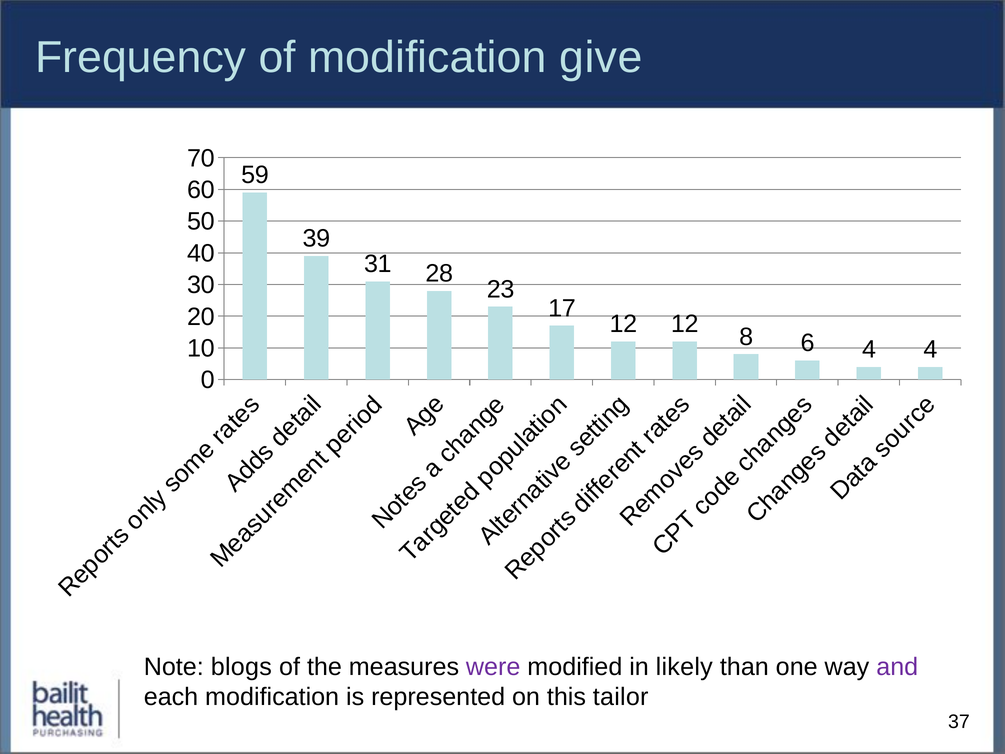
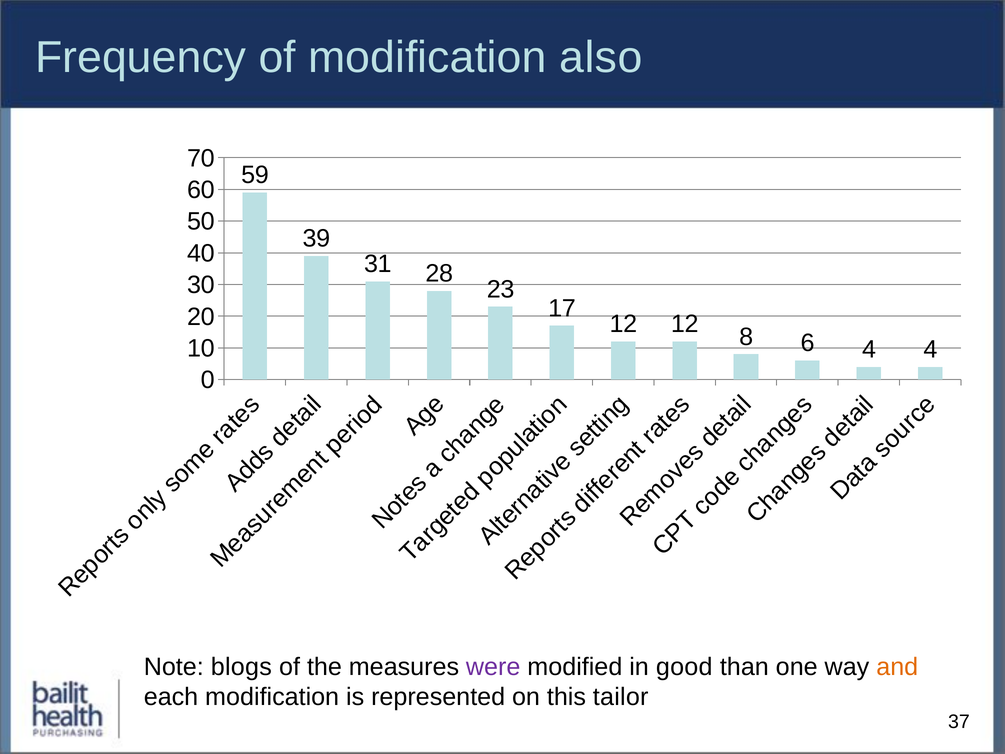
give: give -> also (601, 58)
likely: likely -> good (684, 667)
and colour: purple -> orange (897, 667)
